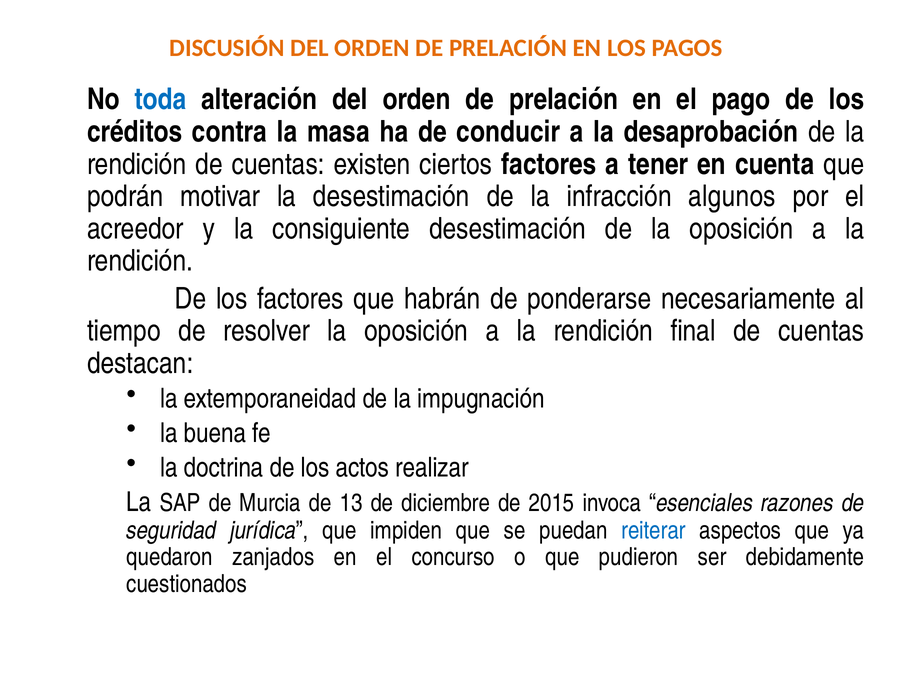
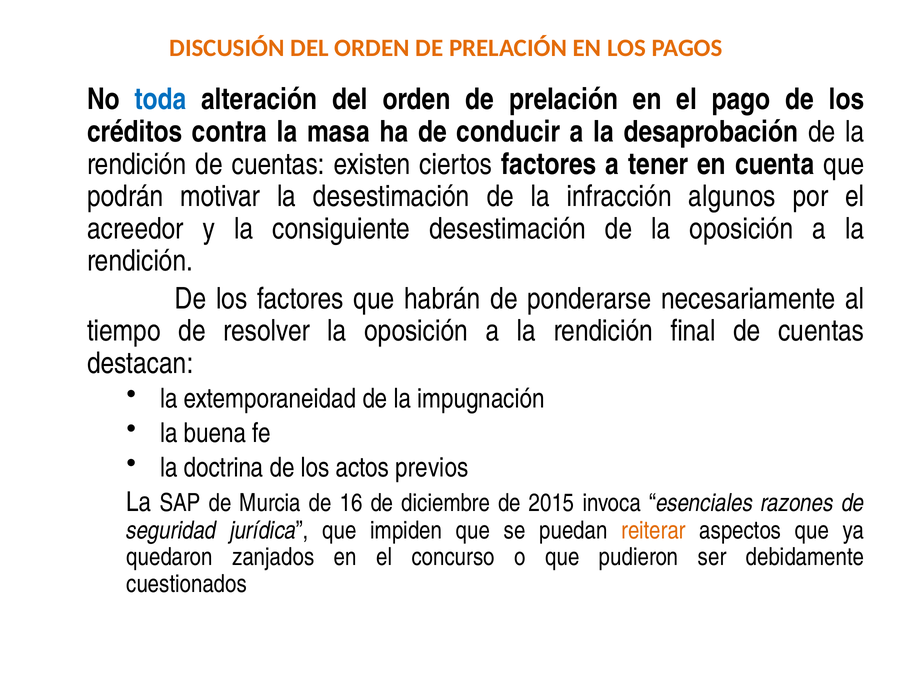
realizar: realizar -> previos (432, 468)
13: 13 -> 16 (351, 504)
reiterar colour: blue -> orange (653, 531)
